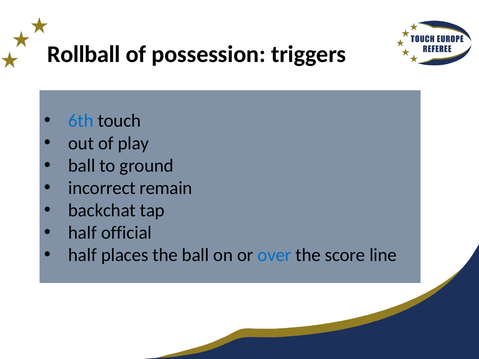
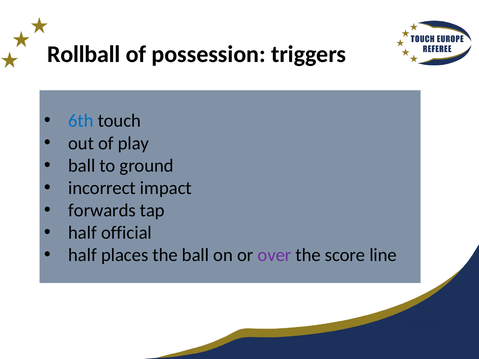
remain: remain -> impact (166, 188)
backchat: backchat -> forwards (102, 210)
over colour: blue -> purple (274, 255)
